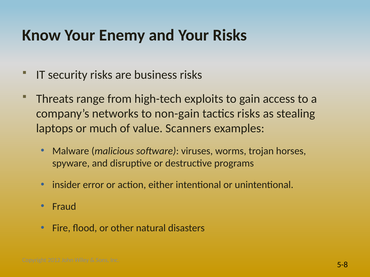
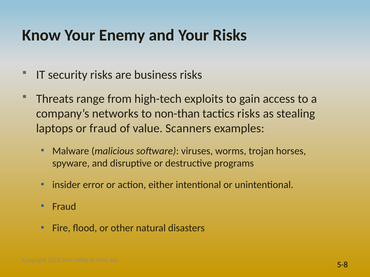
non-gain: non-gain -> non-than (177, 114)
or much: much -> fraud (103, 129)
